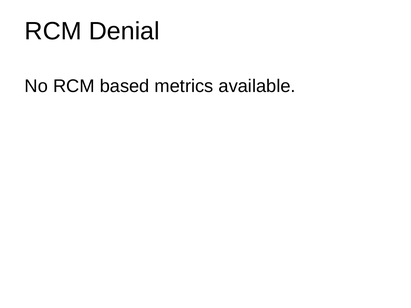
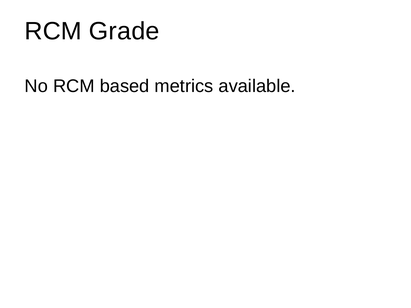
Denial: Denial -> Grade (124, 31)
